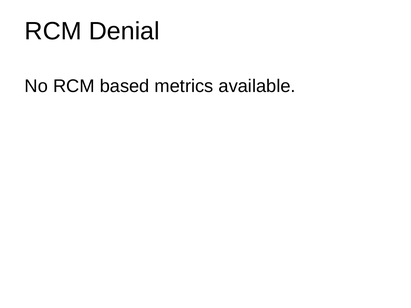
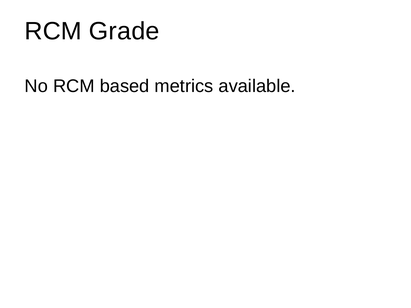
Denial: Denial -> Grade (124, 31)
